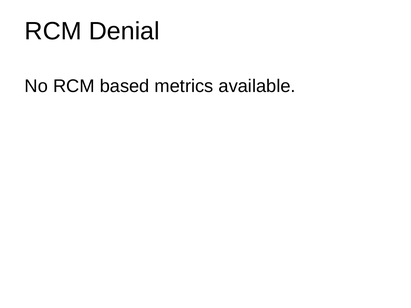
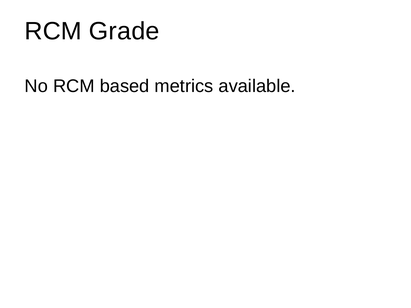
Denial: Denial -> Grade (124, 31)
